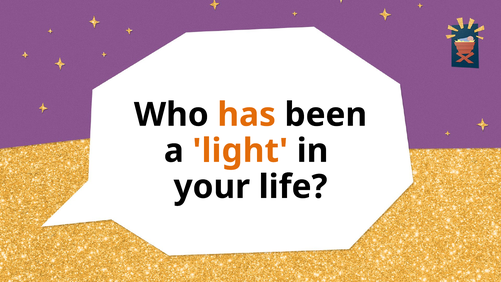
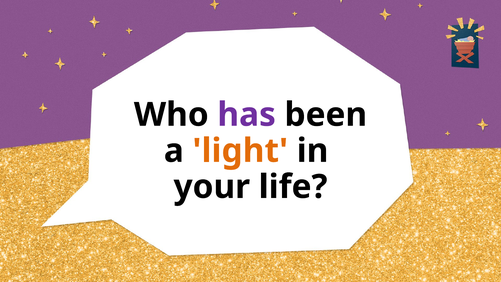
has colour: orange -> purple (247, 115)
